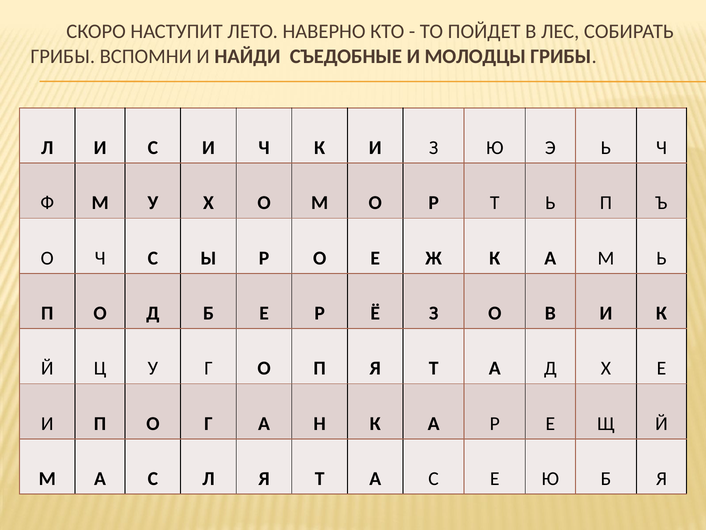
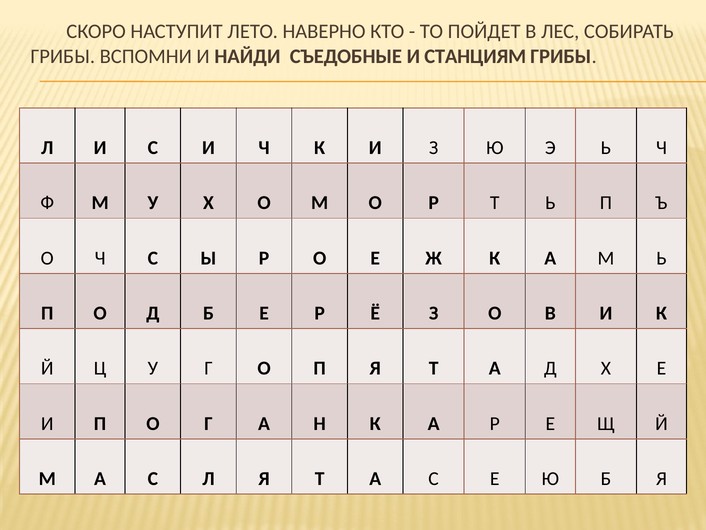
МОЛОДЦЫ: МОЛОДЦЫ -> СТАНЦИЯМ (475, 56)
